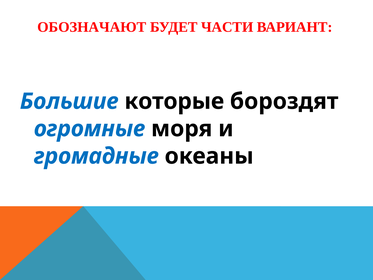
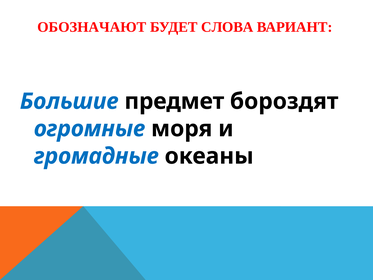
ЧАСТИ: ЧАСТИ -> СЛОВА (227, 27)
которые: которые -> предмет (174, 101)
